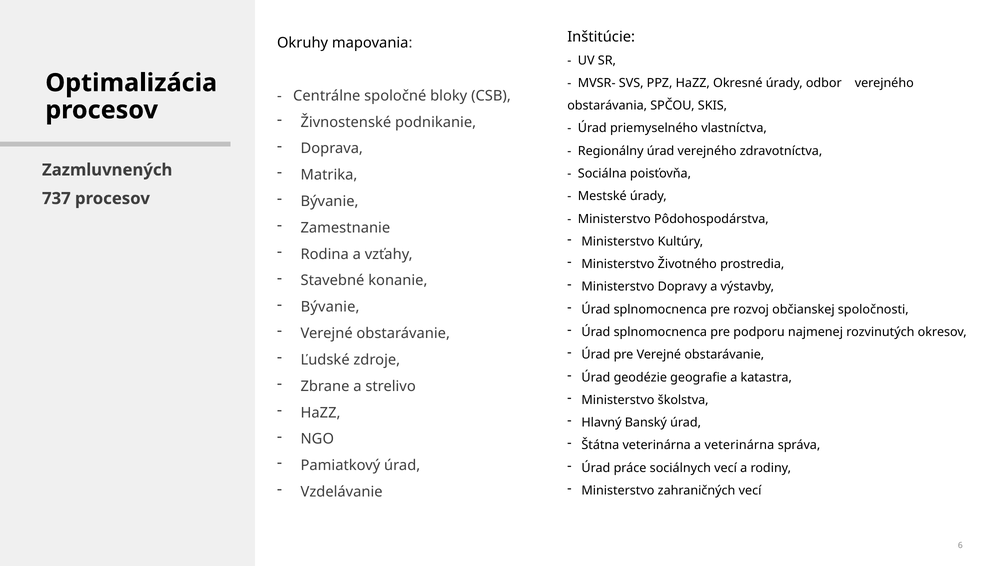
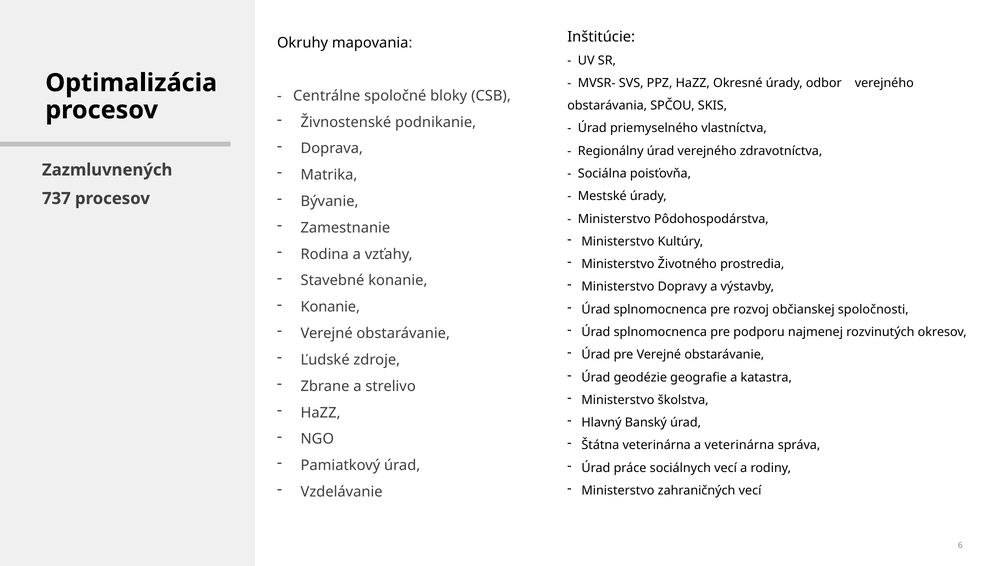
Bývanie: Bývanie -> Konanie (330, 307)
